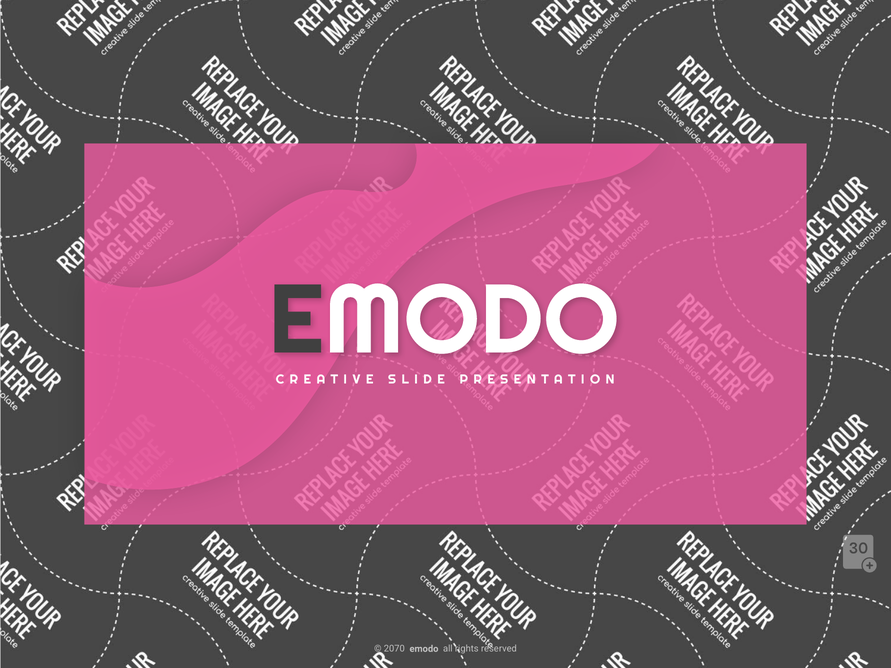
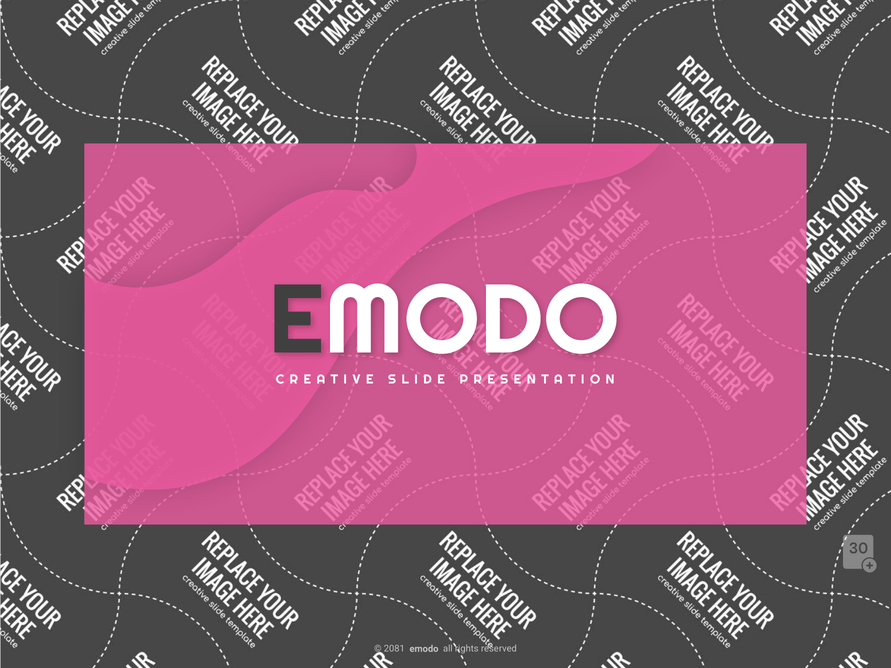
2070: 2070 -> 2081 (394, 649)
